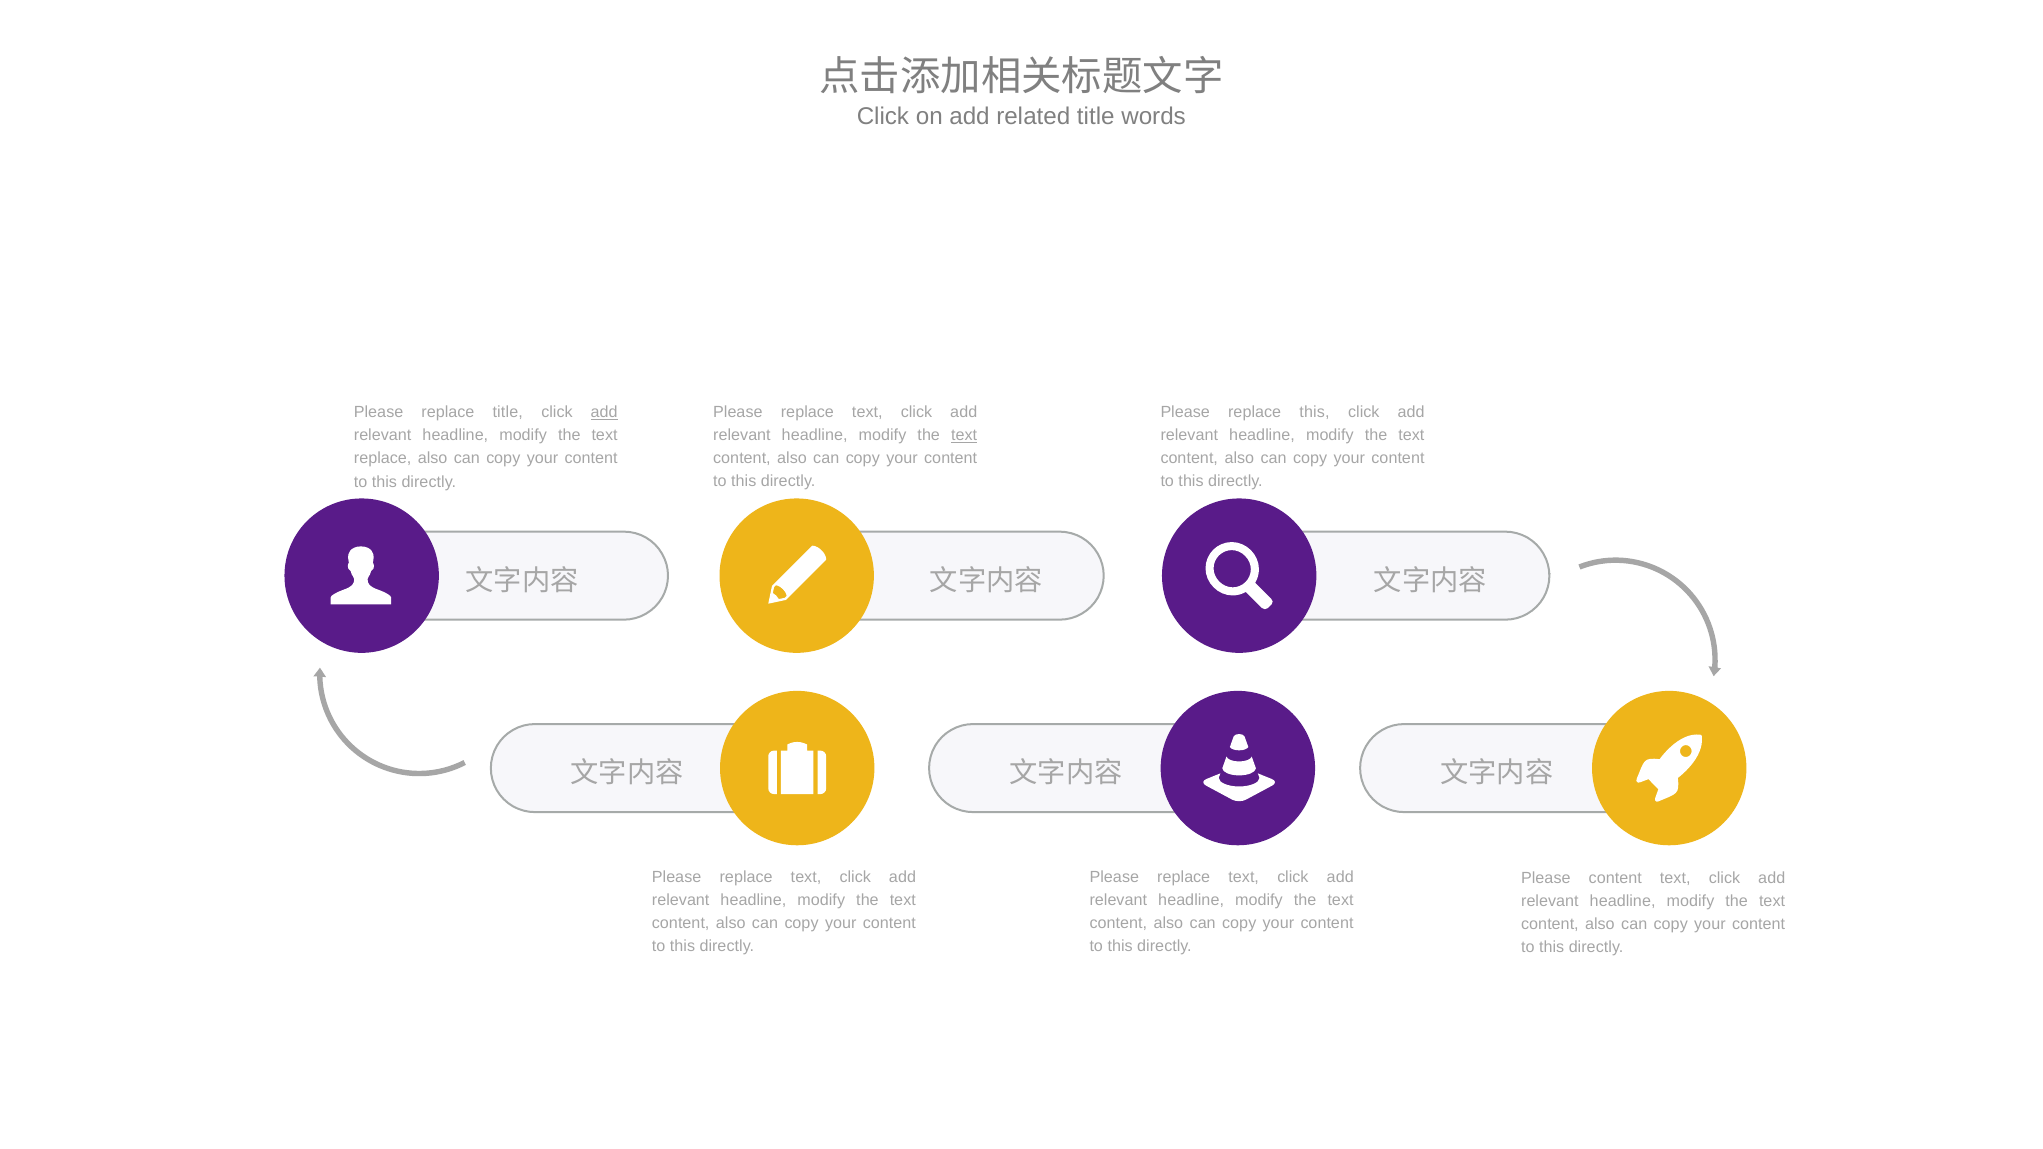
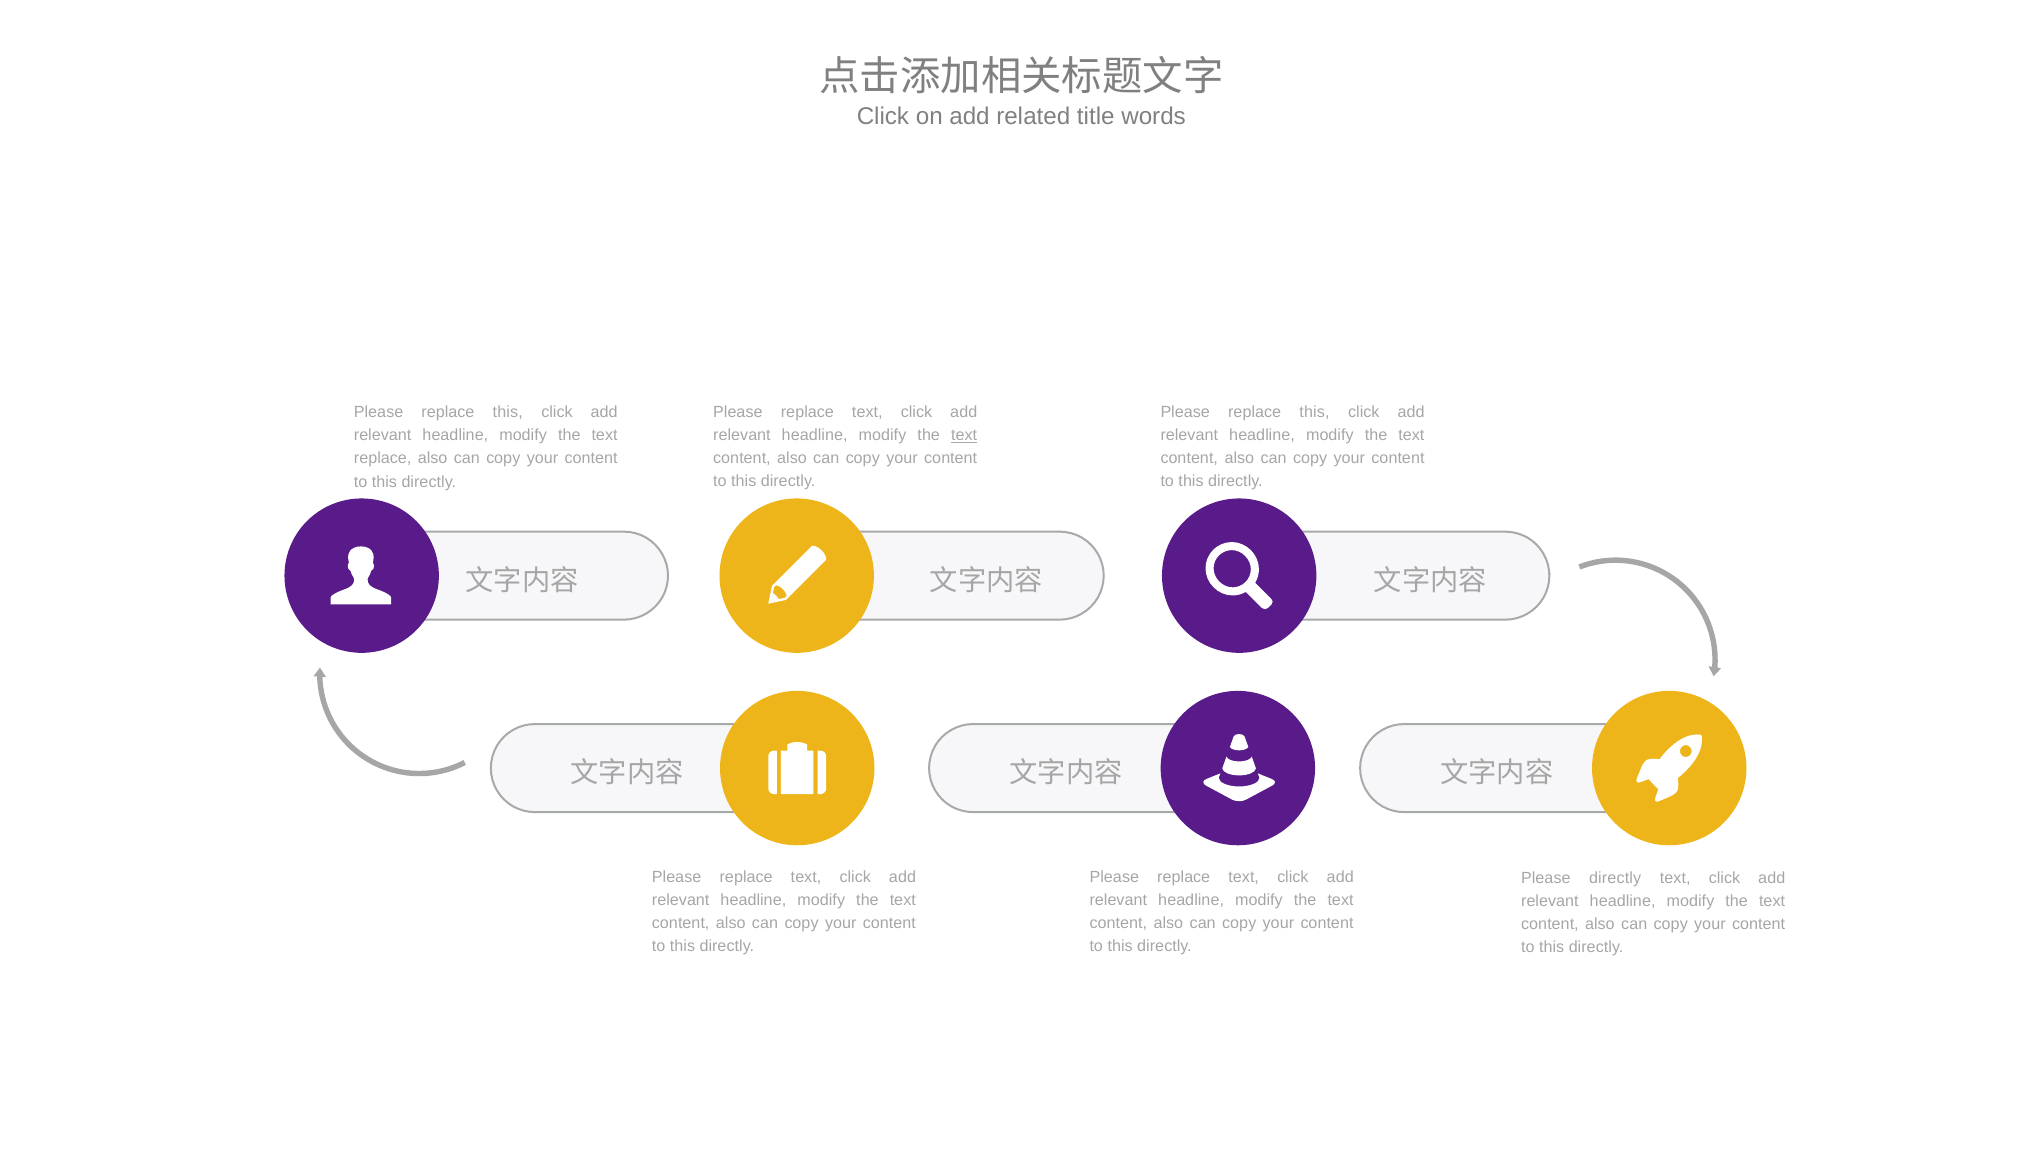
title: title -> this (508, 412)
add underline: present -> none (604, 412)
Please content: content -> directly (1615, 878)
